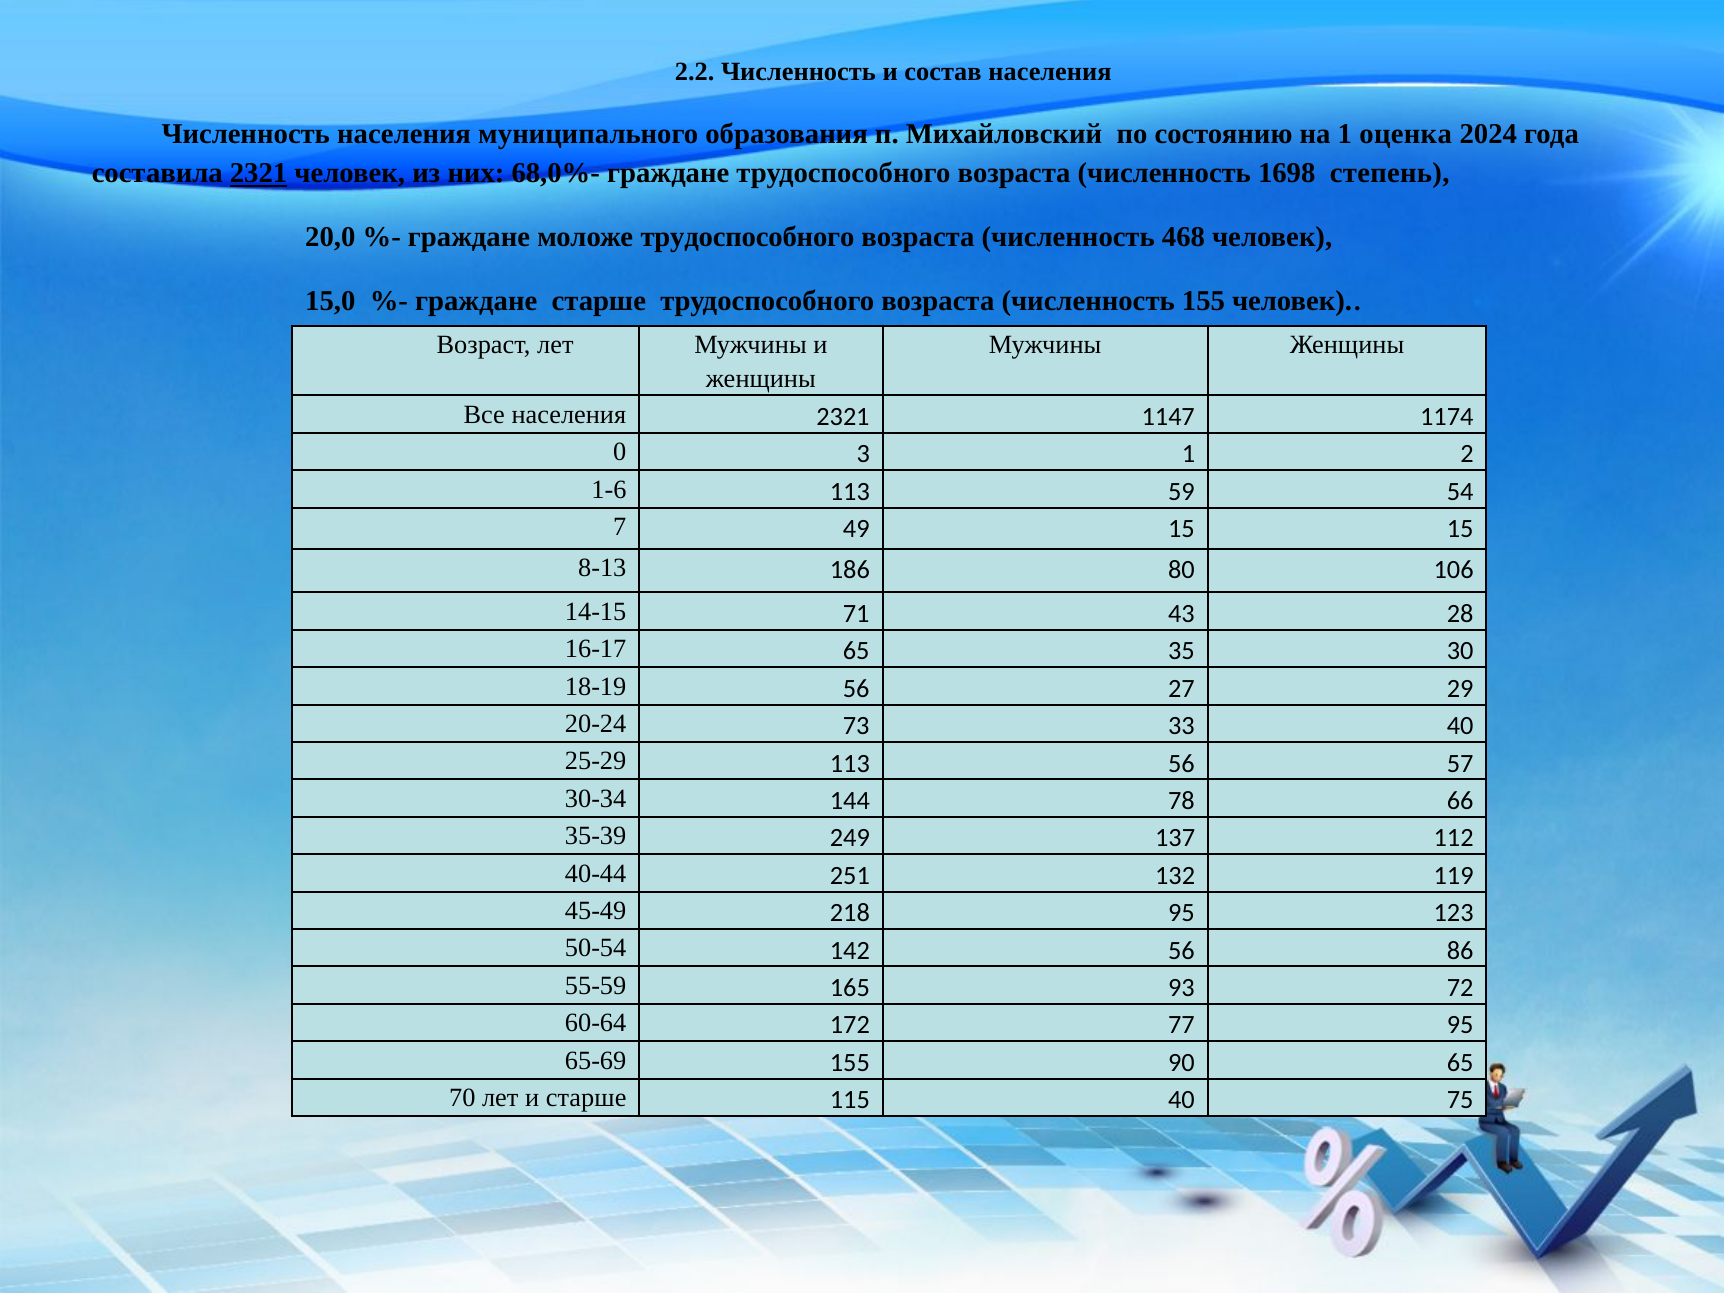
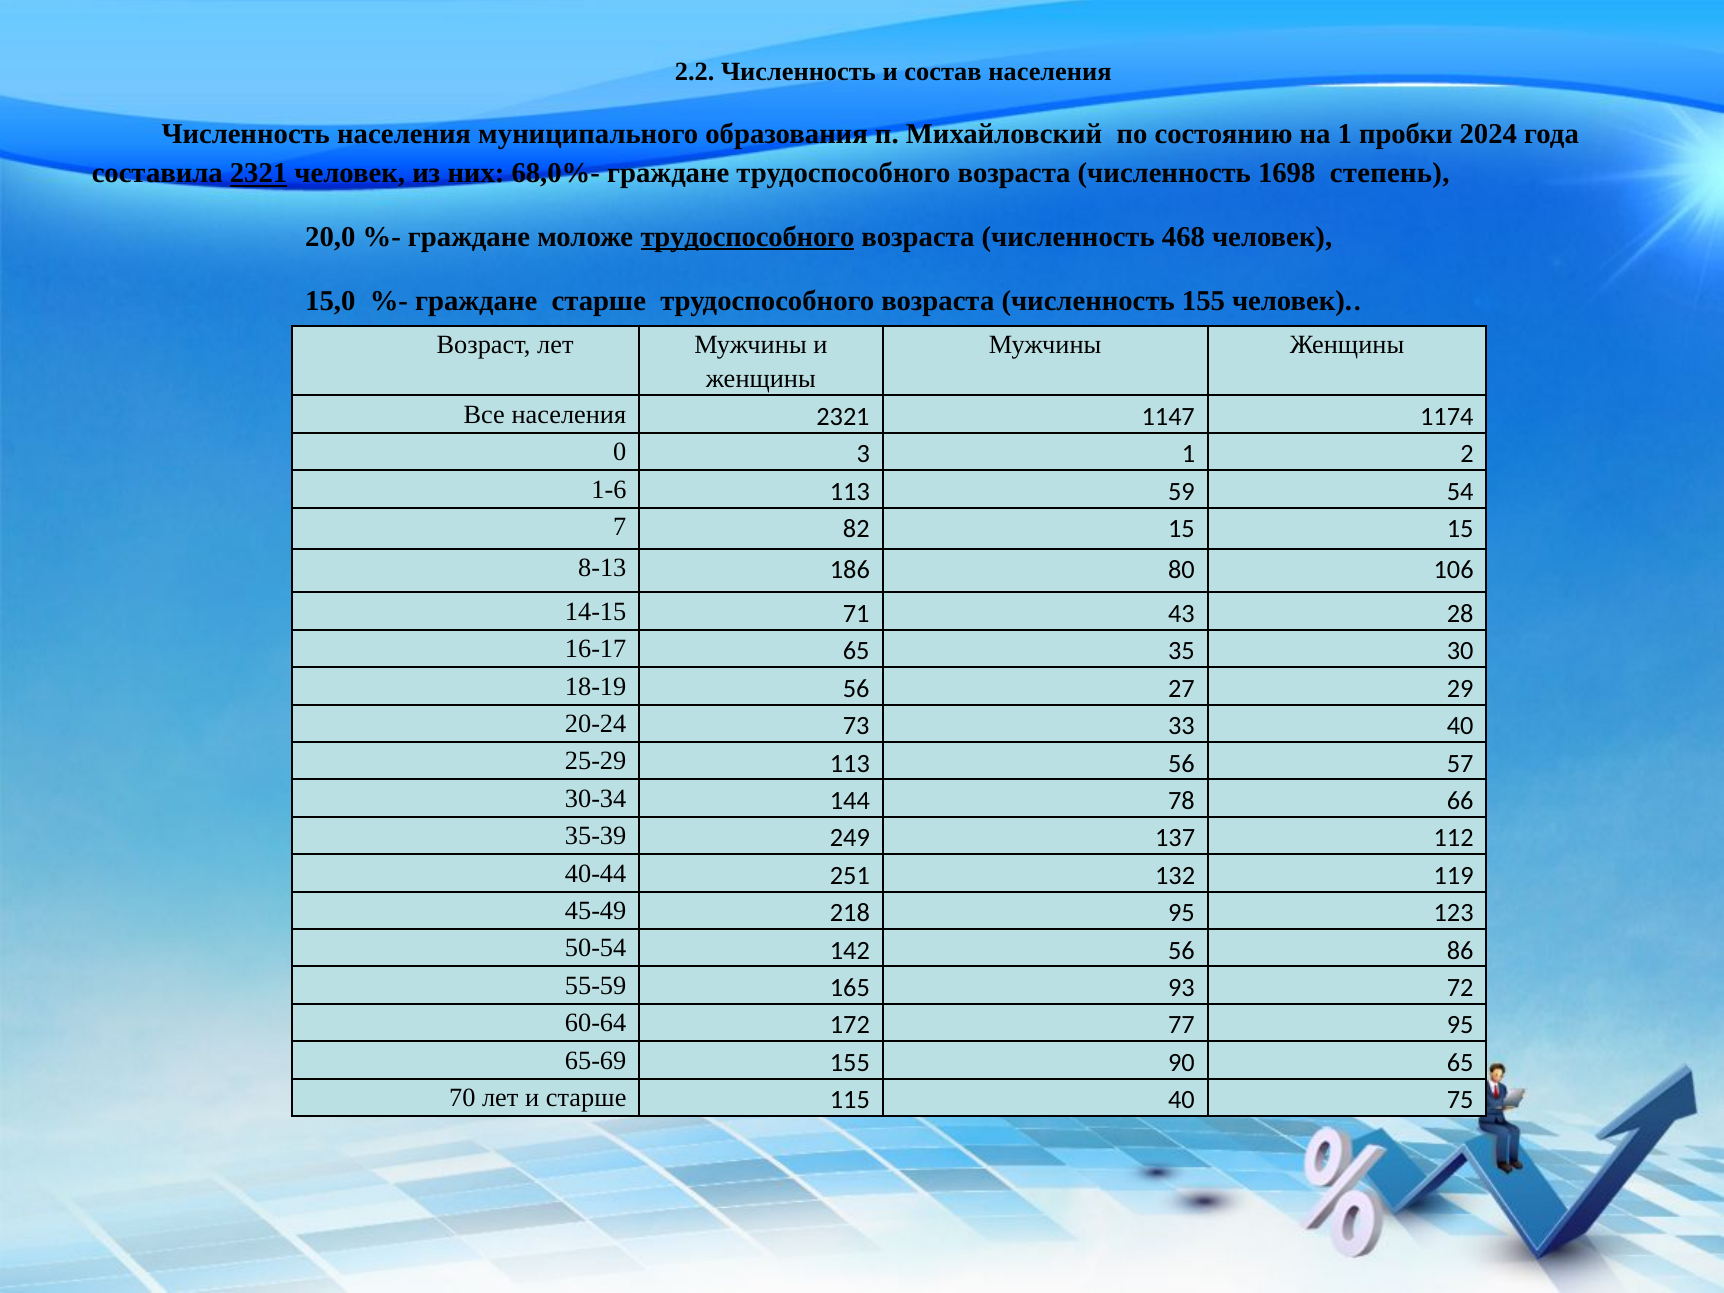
оценка: оценка -> пробки (1406, 134)
трудоспособного underline: none -> present (748, 237)
49: 49 -> 82 (856, 529)
